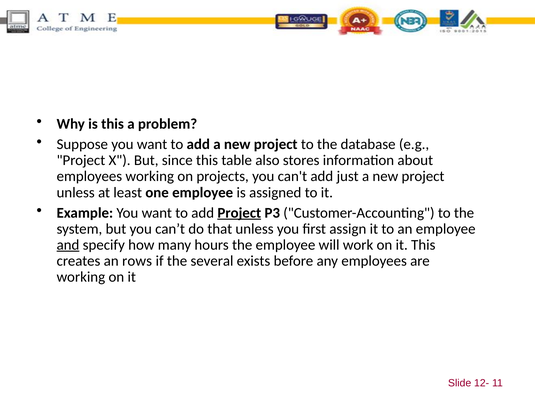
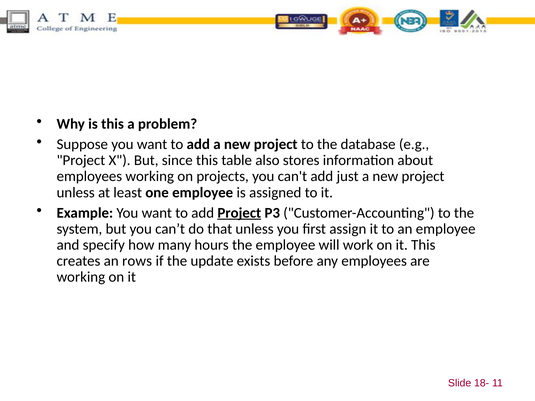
and underline: present -> none (68, 245)
several: several -> update (212, 261)
12-: 12- -> 18- (482, 383)
